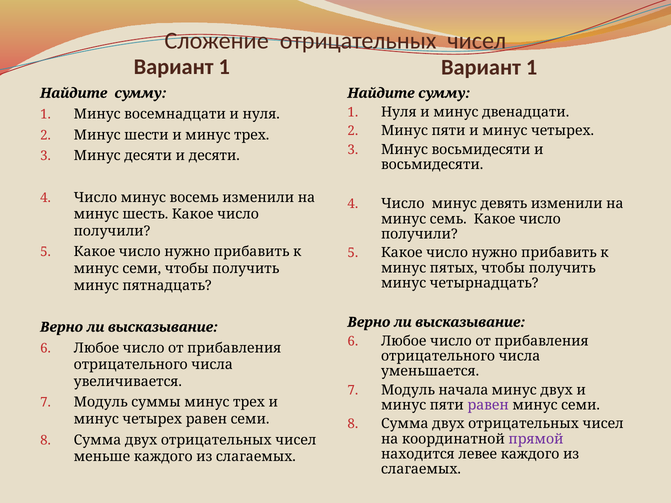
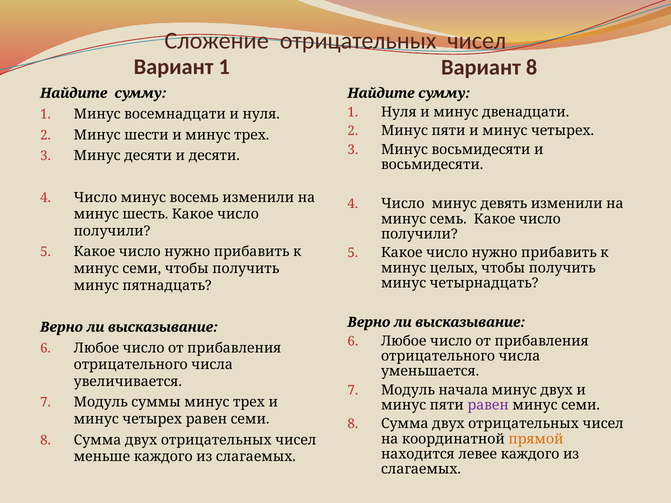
1 Вариант 1: 1 -> 8 (532, 67)
пятых: пятых -> целых (454, 268)
прямой colour: purple -> orange (536, 439)
